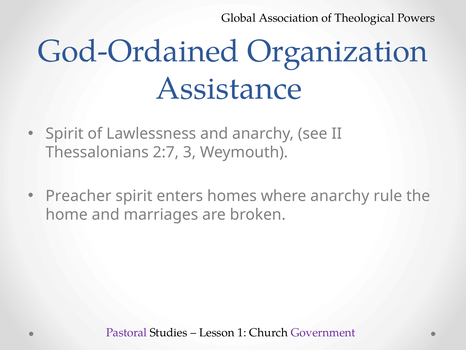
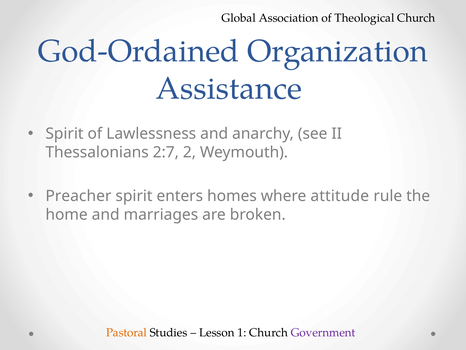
Theological Powers: Powers -> Church (416, 18)
3: 3 -> 2 (189, 152)
where anarchy: anarchy -> attitude (340, 196)
Pastoral colour: purple -> orange (127, 332)
